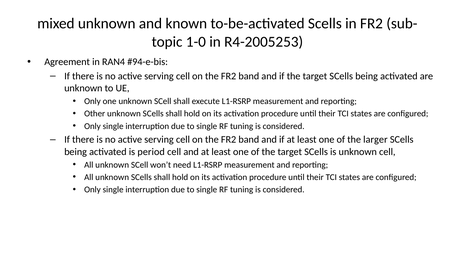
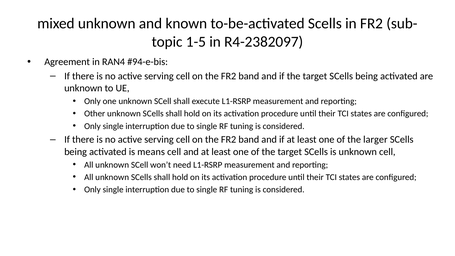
1-0: 1-0 -> 1-5 (196, 42)
R4-2005253: R4-2005253 -> R4-2382097 (264, 42)
period: period -> means (151, 152)
